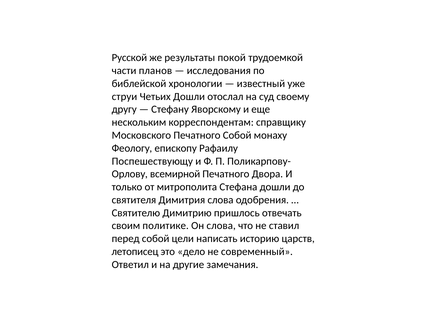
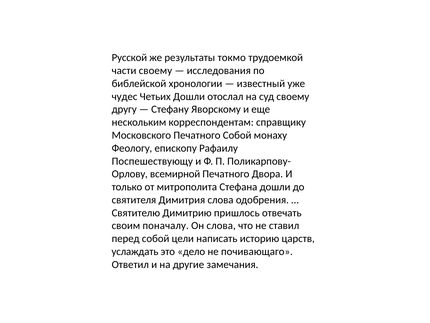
покой: покой -> токмо (232, 58)
части планов: планов -> своему (155, 71)
струи: струи -> чудес (125, 96)
политике: политике -> поначалу (166, 225)
летописец: летописец -> услаждать (135, 251)
современный: современный -> почивающаго (257, 251)
